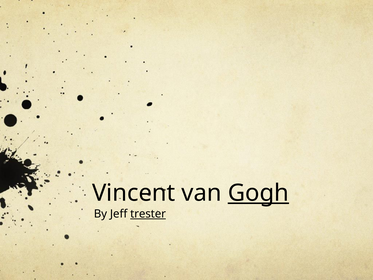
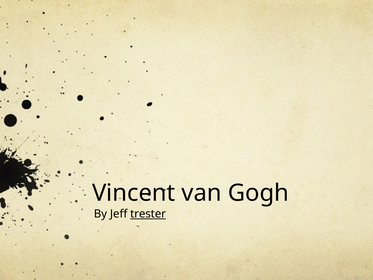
Gogh underline: present -> none (258, 193)
